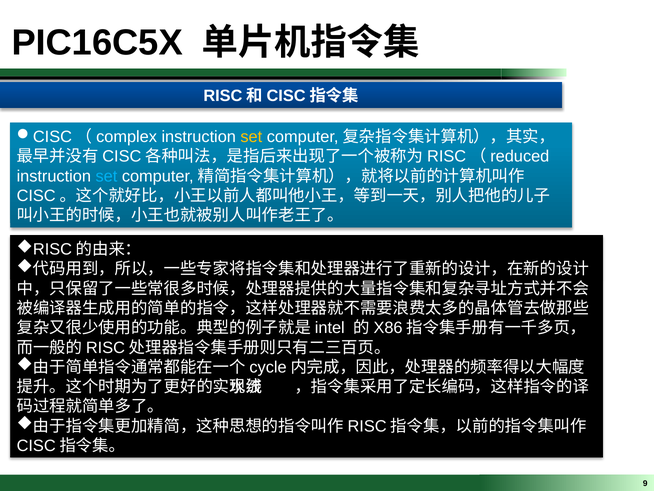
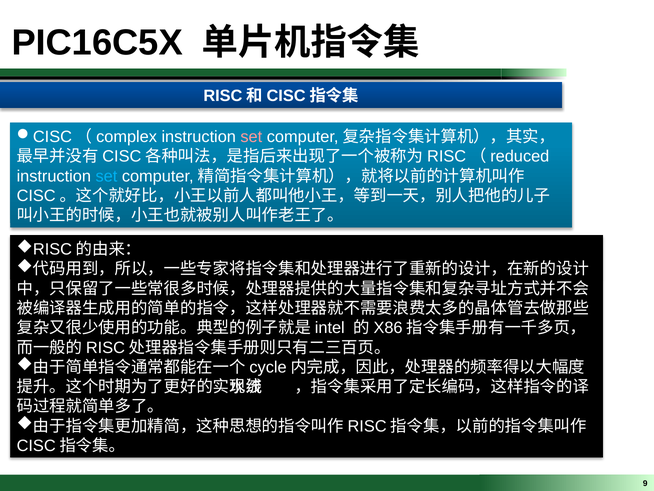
set colour: yellow -> pink (251, 137)
